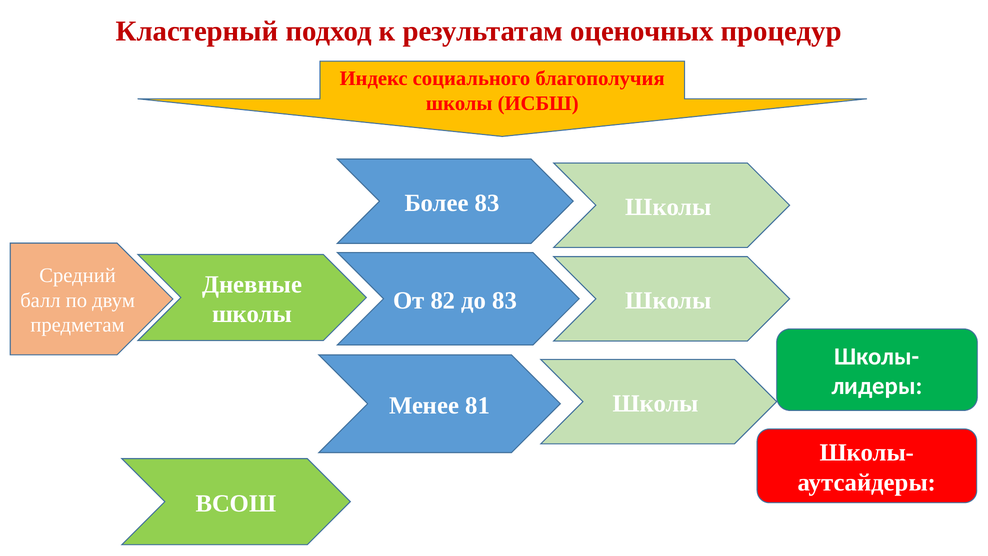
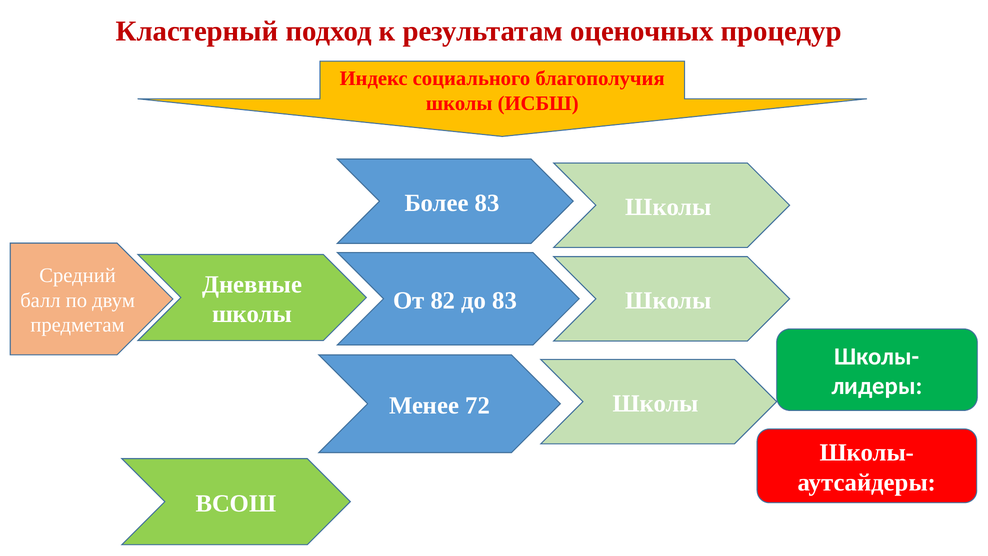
81: 81 -> 72 (478, 405)
